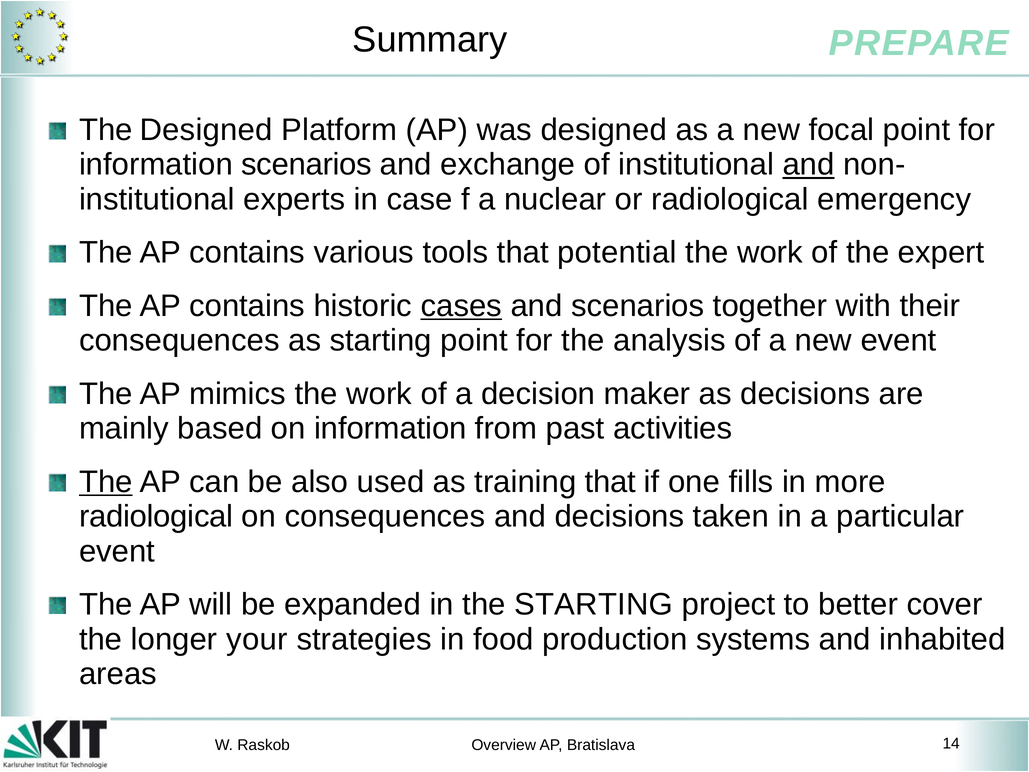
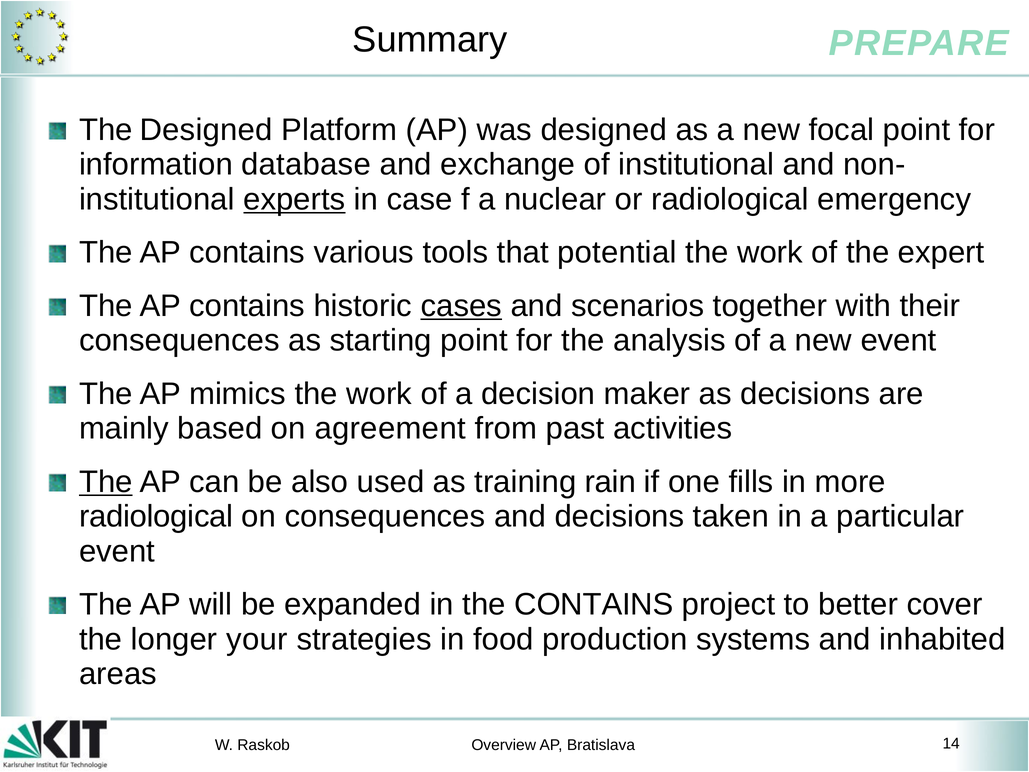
information scenarios: scenarios -> database (306, 165)
and underline: present -> none (809, 165)
experts underline: none -> present (294, 199)
on information: information -> agreement (390, 428)
training that: that -> rain (610, 482)
the STARTING: STARTING -> CONTAINS (594, 604)
